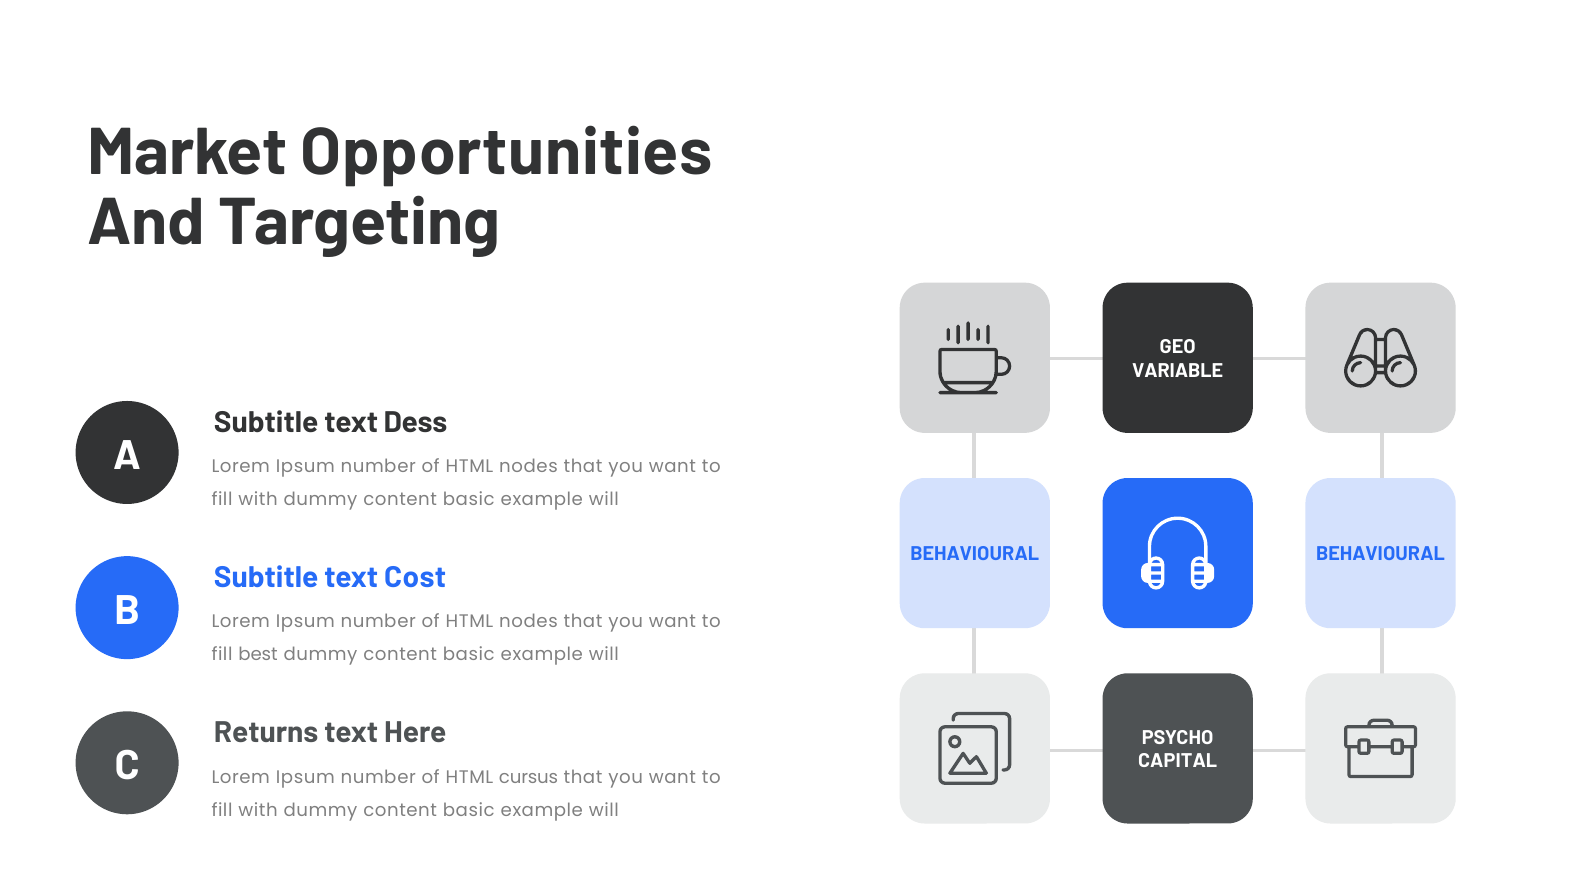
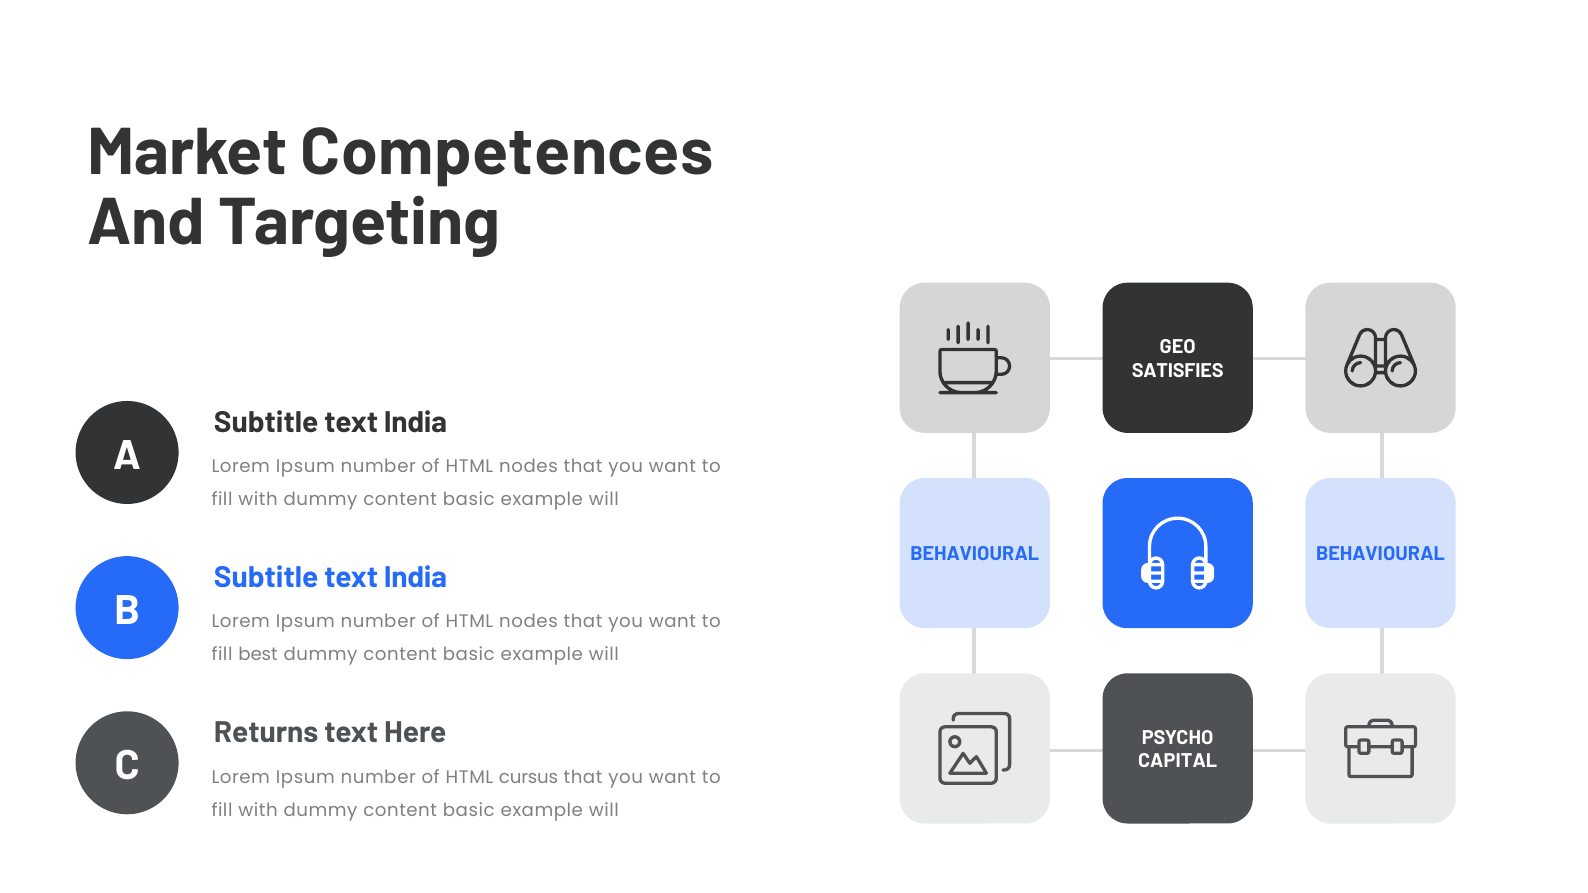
Opportunities: Opportunities -> Competences (507, 153)
VARIABLE: VARIABLE -> SATISFIES (1178, 371)
Dess: Dess -> India (415, 423)
Cost: Cost -> India (415, 578)
